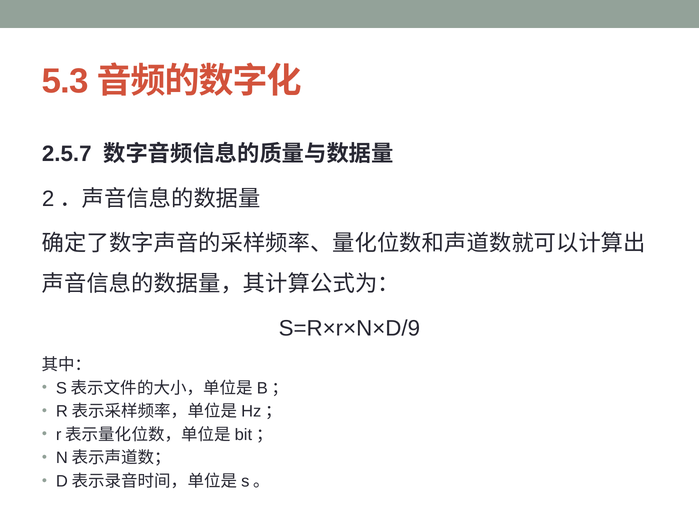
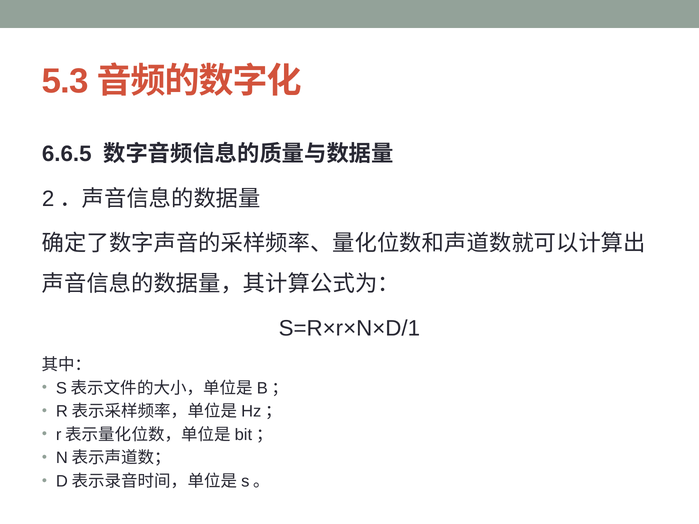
2.5.7: 2.5.7 -> 6.6.5 (67, 154)
S=R×r×N×D/9: S=R×r×N×D/9 -> S=R×r×N×D/1 (349, 329)
